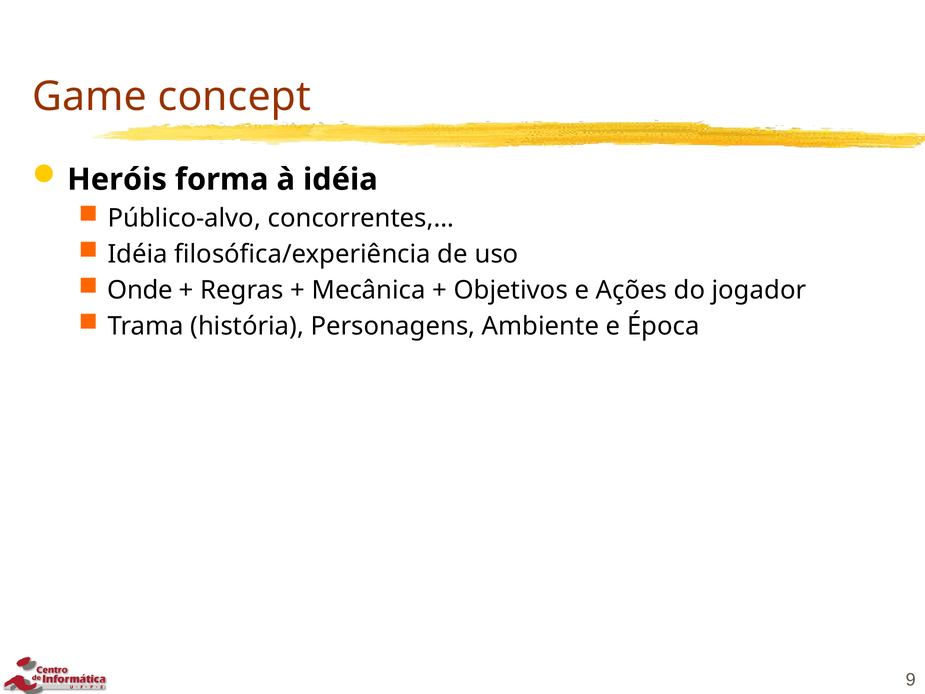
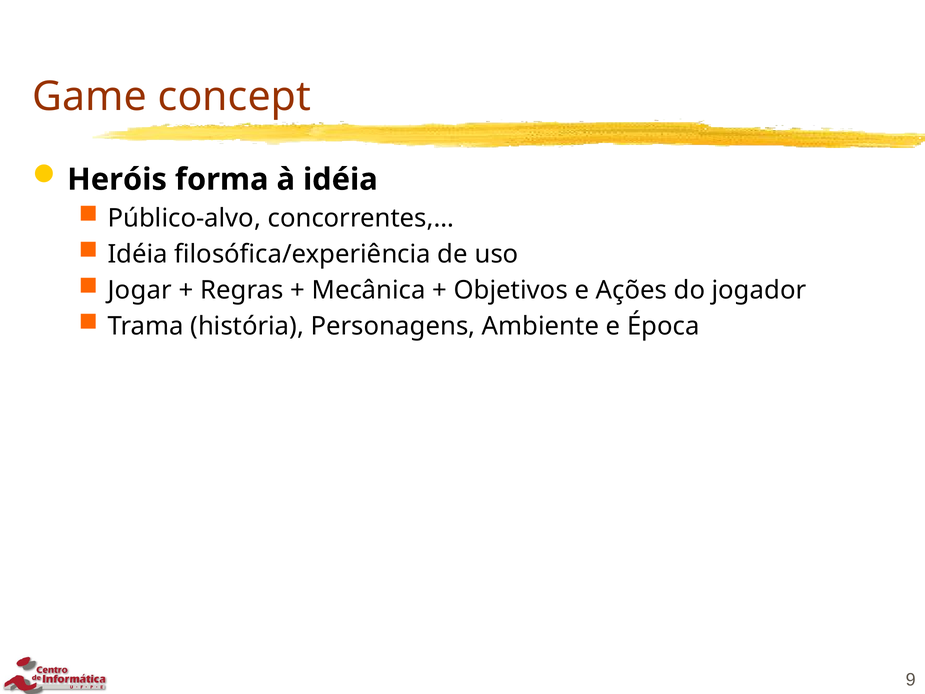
Onde: Onde -> Jogar (140, 290)
